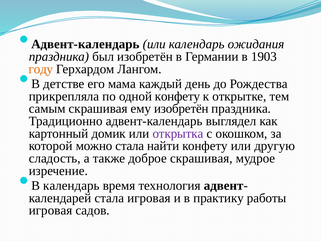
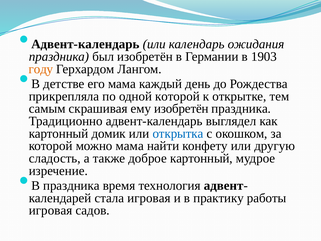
одной конфету: конфету -> которой (177, 96)
открытка colour: purple -> blue (178, 133)
можно стала: стала -> мама (130, 146)
доброе скрашивая: скрашивая -> картонный (201, 158)
В календарь: календарь -> праздника (71, 185)
